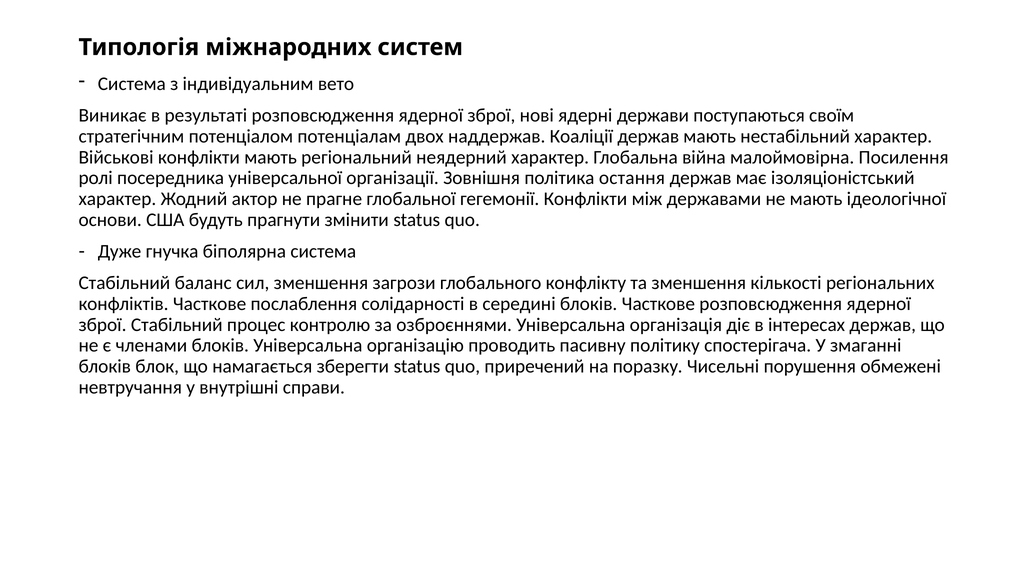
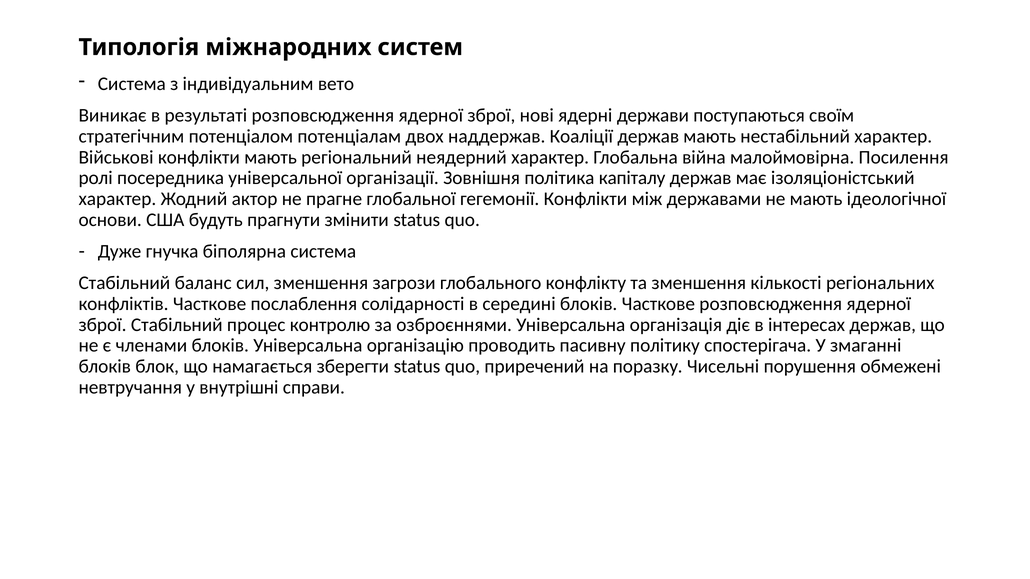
остання: остання -> капіталу (632, 178)
